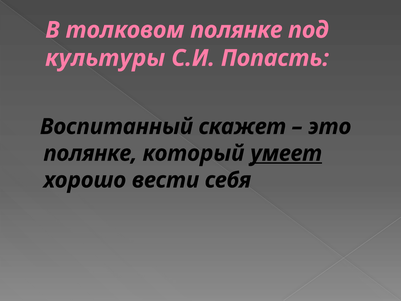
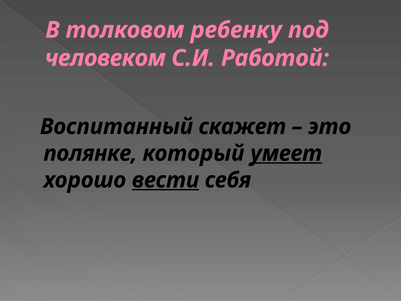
толковом полянке: полянке -> ребенку (236, 30)
культуры: культуры -> человеком (105, 58)
Попасть: Попасть -> Работой (275, 58)
вести underline: none -> present (166, 180)
